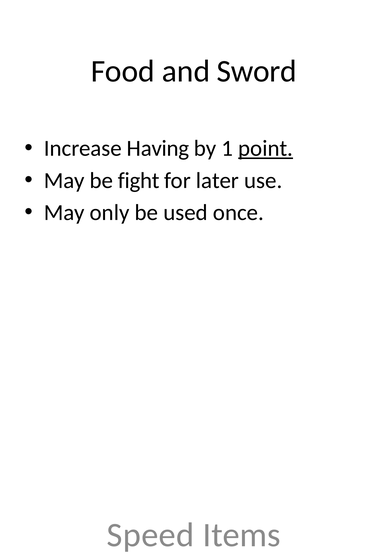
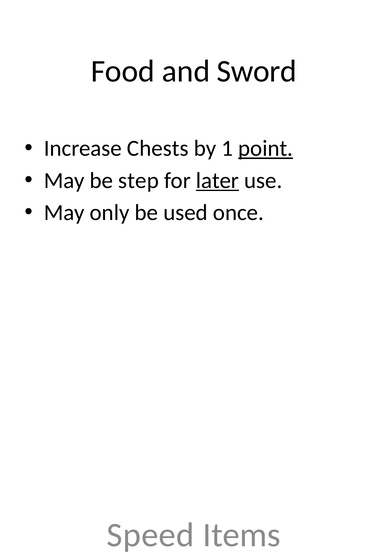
Having: Having -> Chests (158, 148)
fight: fight -> step (139, 181)
later underline: none -> present (217, 181)
